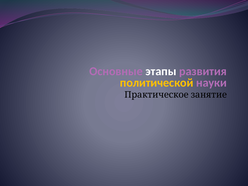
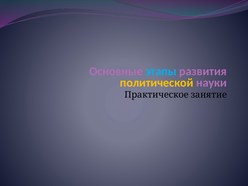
этапы colour: white -> light blue (161, 71)
